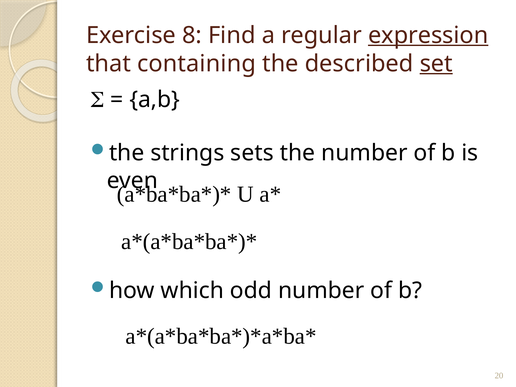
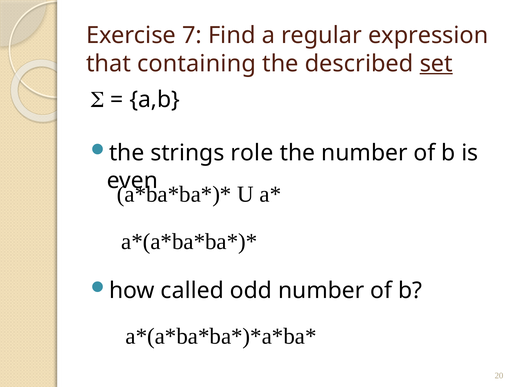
8: 8 -> 7 (192, 35)
expression underline: present -> none (428, 35)
sets: sets -> role (252, 153)
which: which -> called (192, 291)
